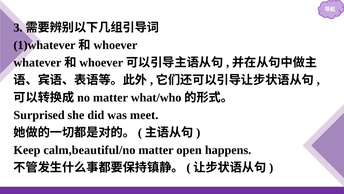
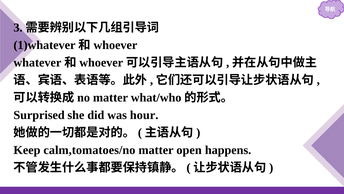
meet: meet -> hour (144, 115)
calm,beautiful/no: calm,beautiful/no -> calm,tomatoes/no (89, 150)
